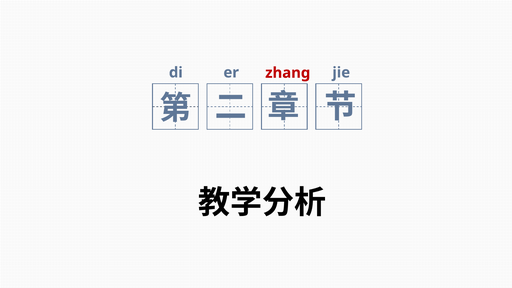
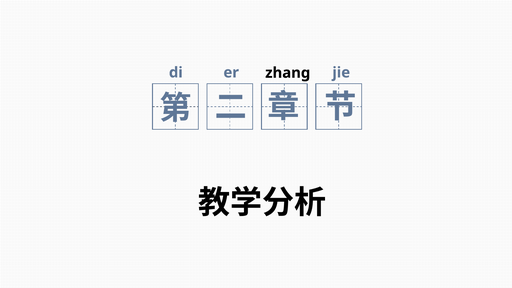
zhang colour: red -> black (288, 73)
